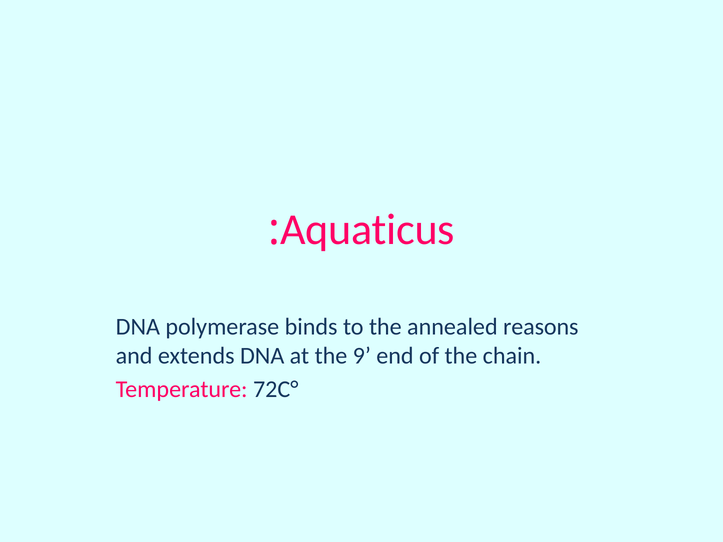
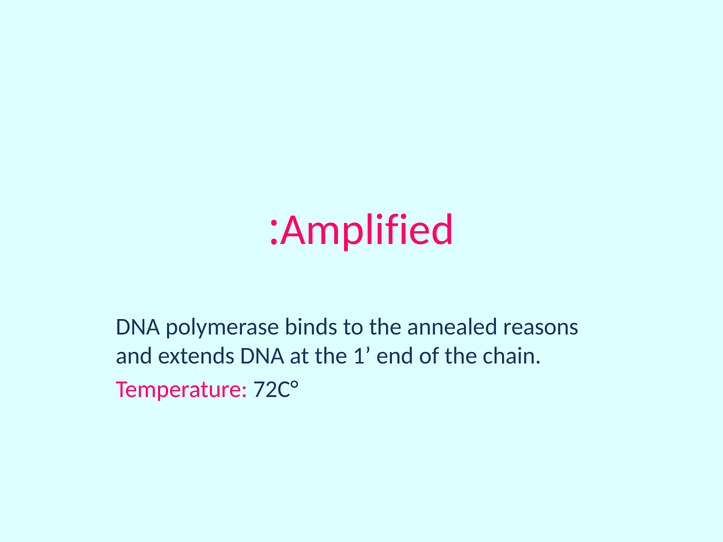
Aquaticus: Aquaticus -> Amplified (367, 230)
9: 9 -> 1 (362, 356)
